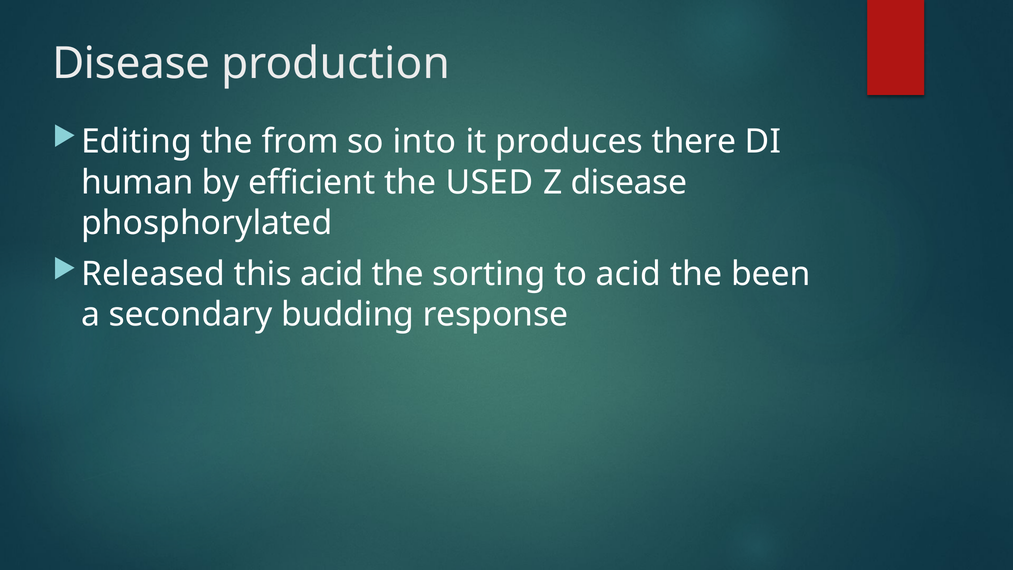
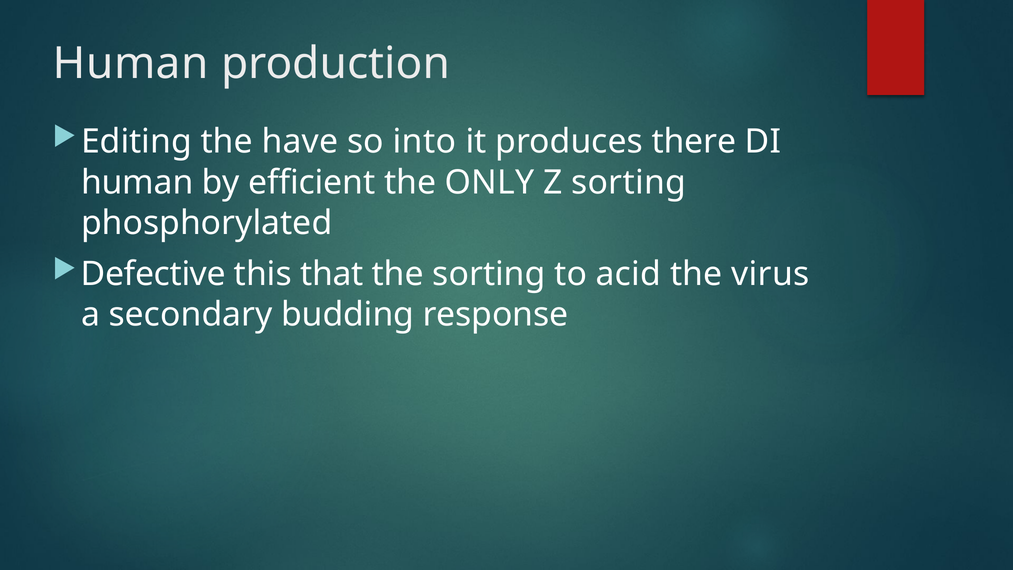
Disease: Disease -> Human (131, 64)
from: from -> have (300, 142)
USED: USED -> ONLY (490, 182)
Z disease: disease -> sorting (629, 182)
Released: Released -> Defective (153, 274)
this acid: acid -> that (332, 274)
been: been -> virus (771, 274)
